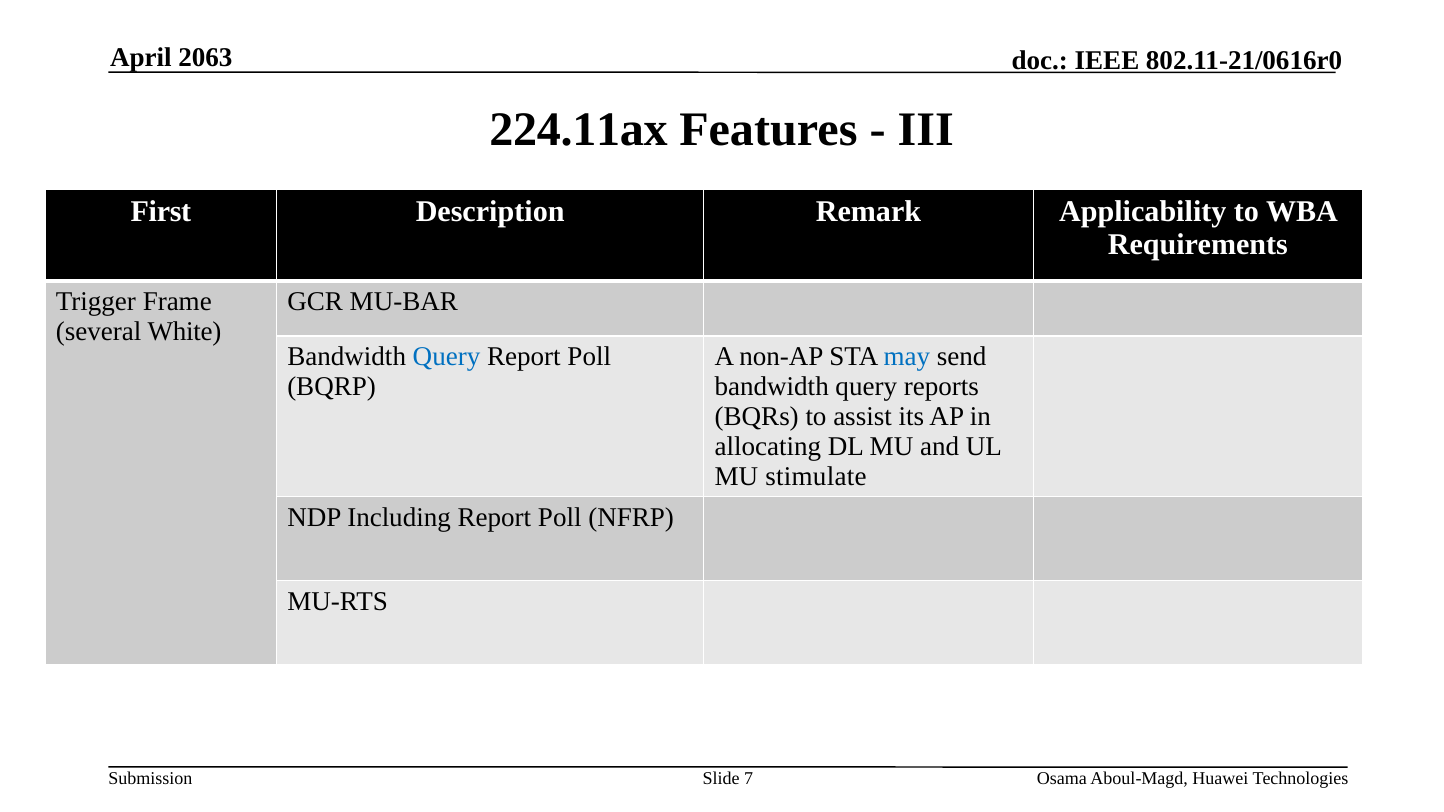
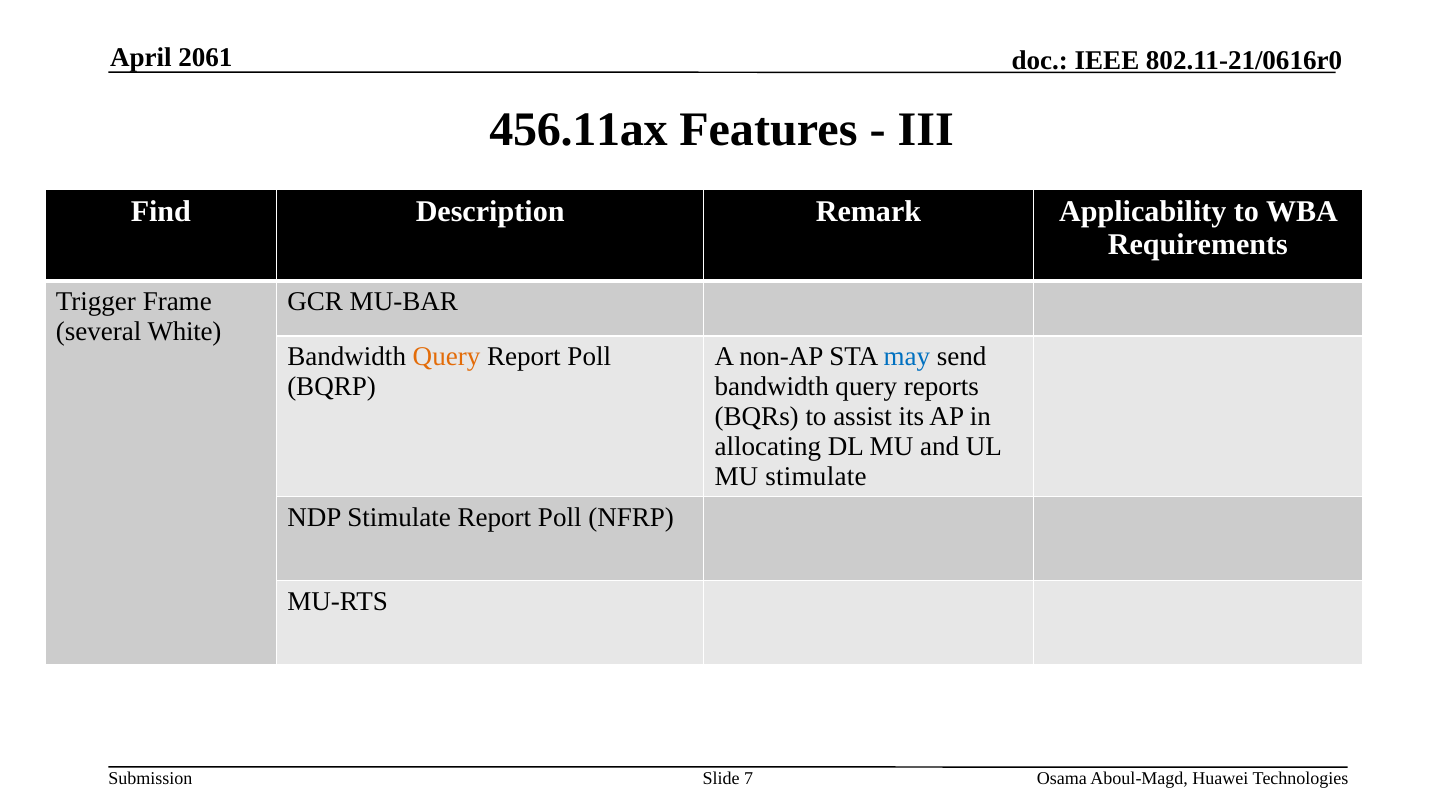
2063: 2063 -> 2061 (205, 57)
224.11ax: 224.11ax -> 456.11ax (579, 130)
First: First -> Find (161, 212)
Query colour: blue -> orange (447, 357)
NDP Including: Including -> Stimulate (399, 518)
